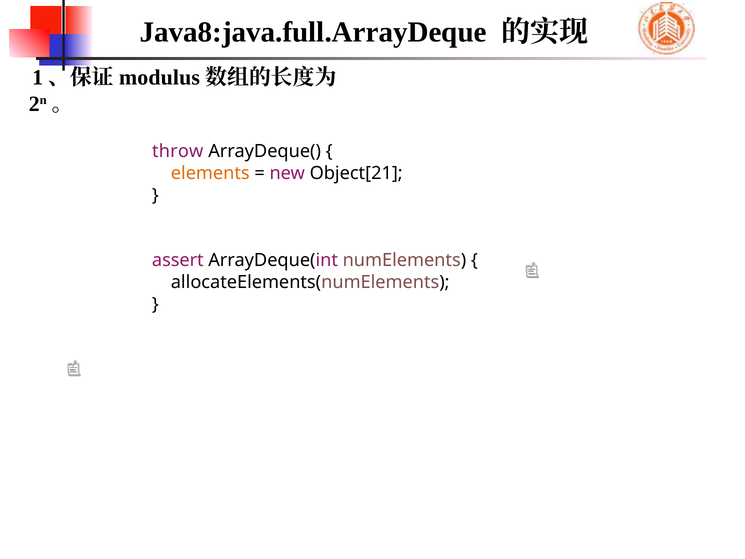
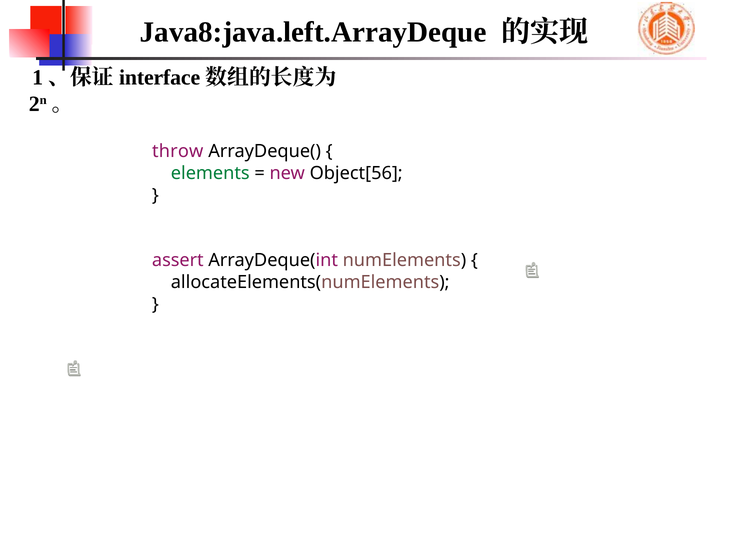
Java8:java.full.ArrayDeque: Java8:java.full.ArrayDeque -> Java8:java.left.ArrayDeque (313, 32)
modulus: modulus -> interface (160, 78)
elements colour: orange -> green (210, 173)
Object[21: Object[21 -> Object[56 (356, 173)
